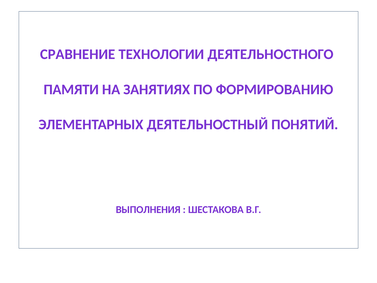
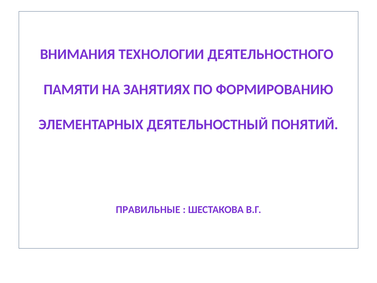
СРАВНЕНИЕ: СРАВНЕНИЕ -> ВНИМАНИЯ (78, 54)
ВЫПОЛНЕНИЯ: ВЫПОЛНЕНИЯ -> ПРАВИЛЬНЫЕ (148, 210)
